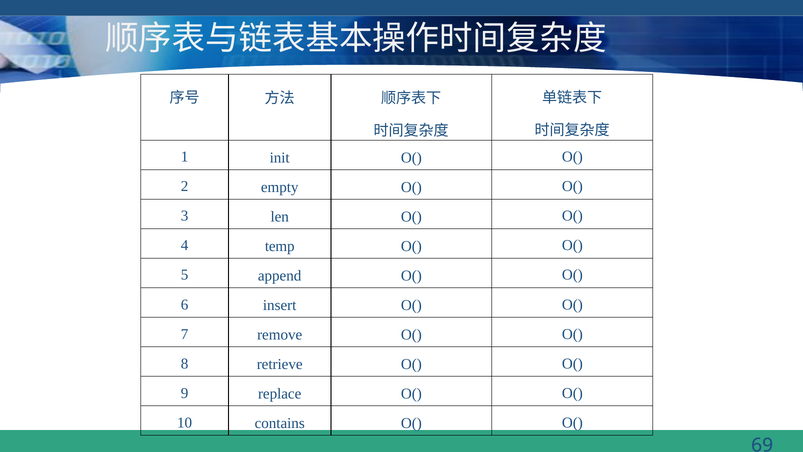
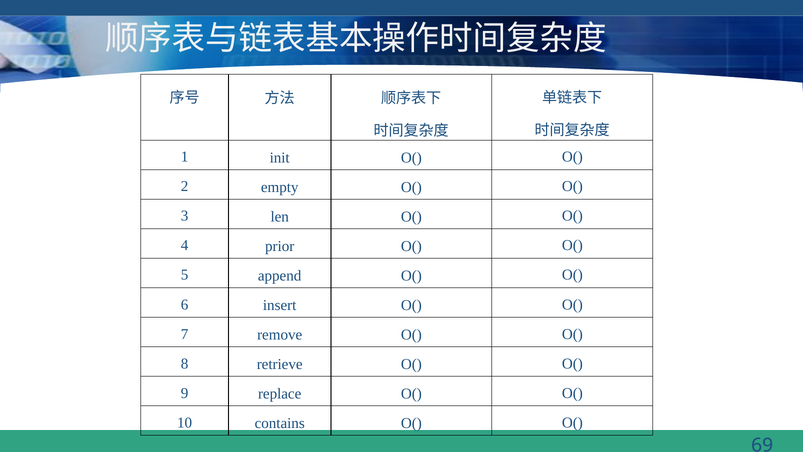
temp: temp -> prior (280, 246)
